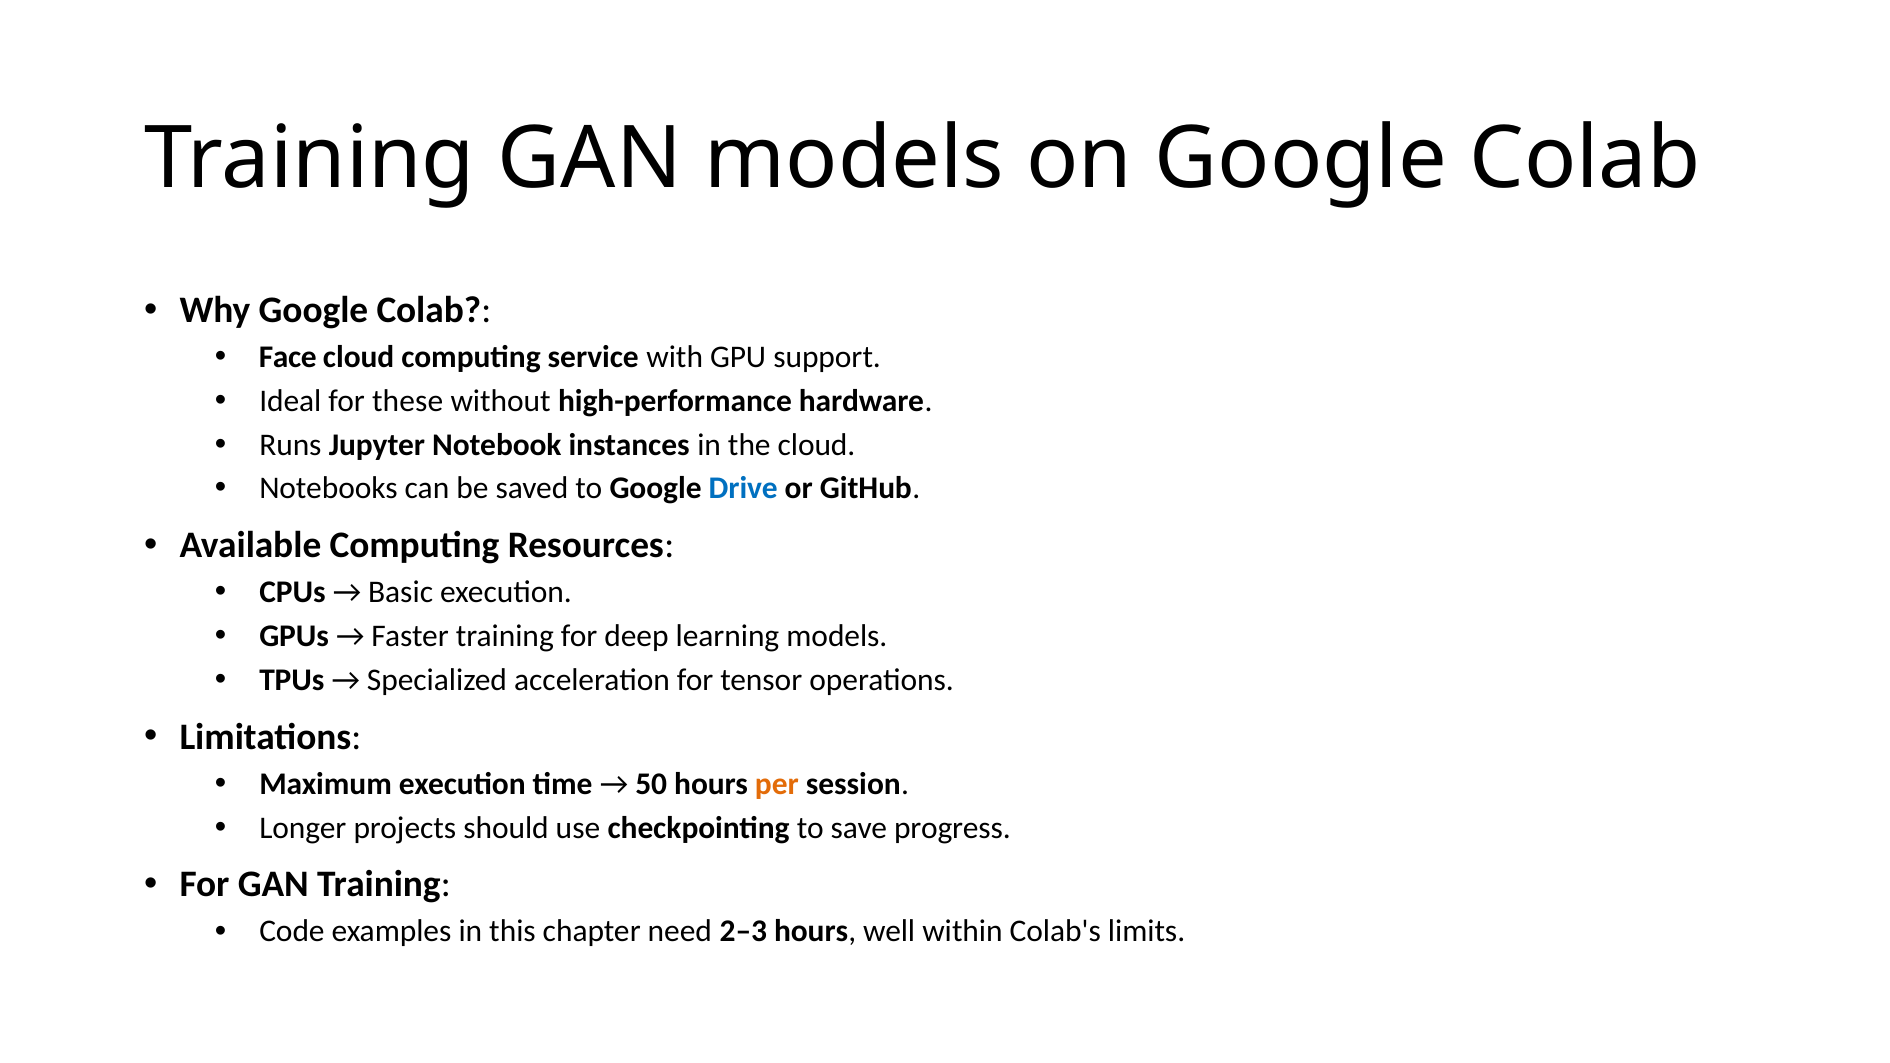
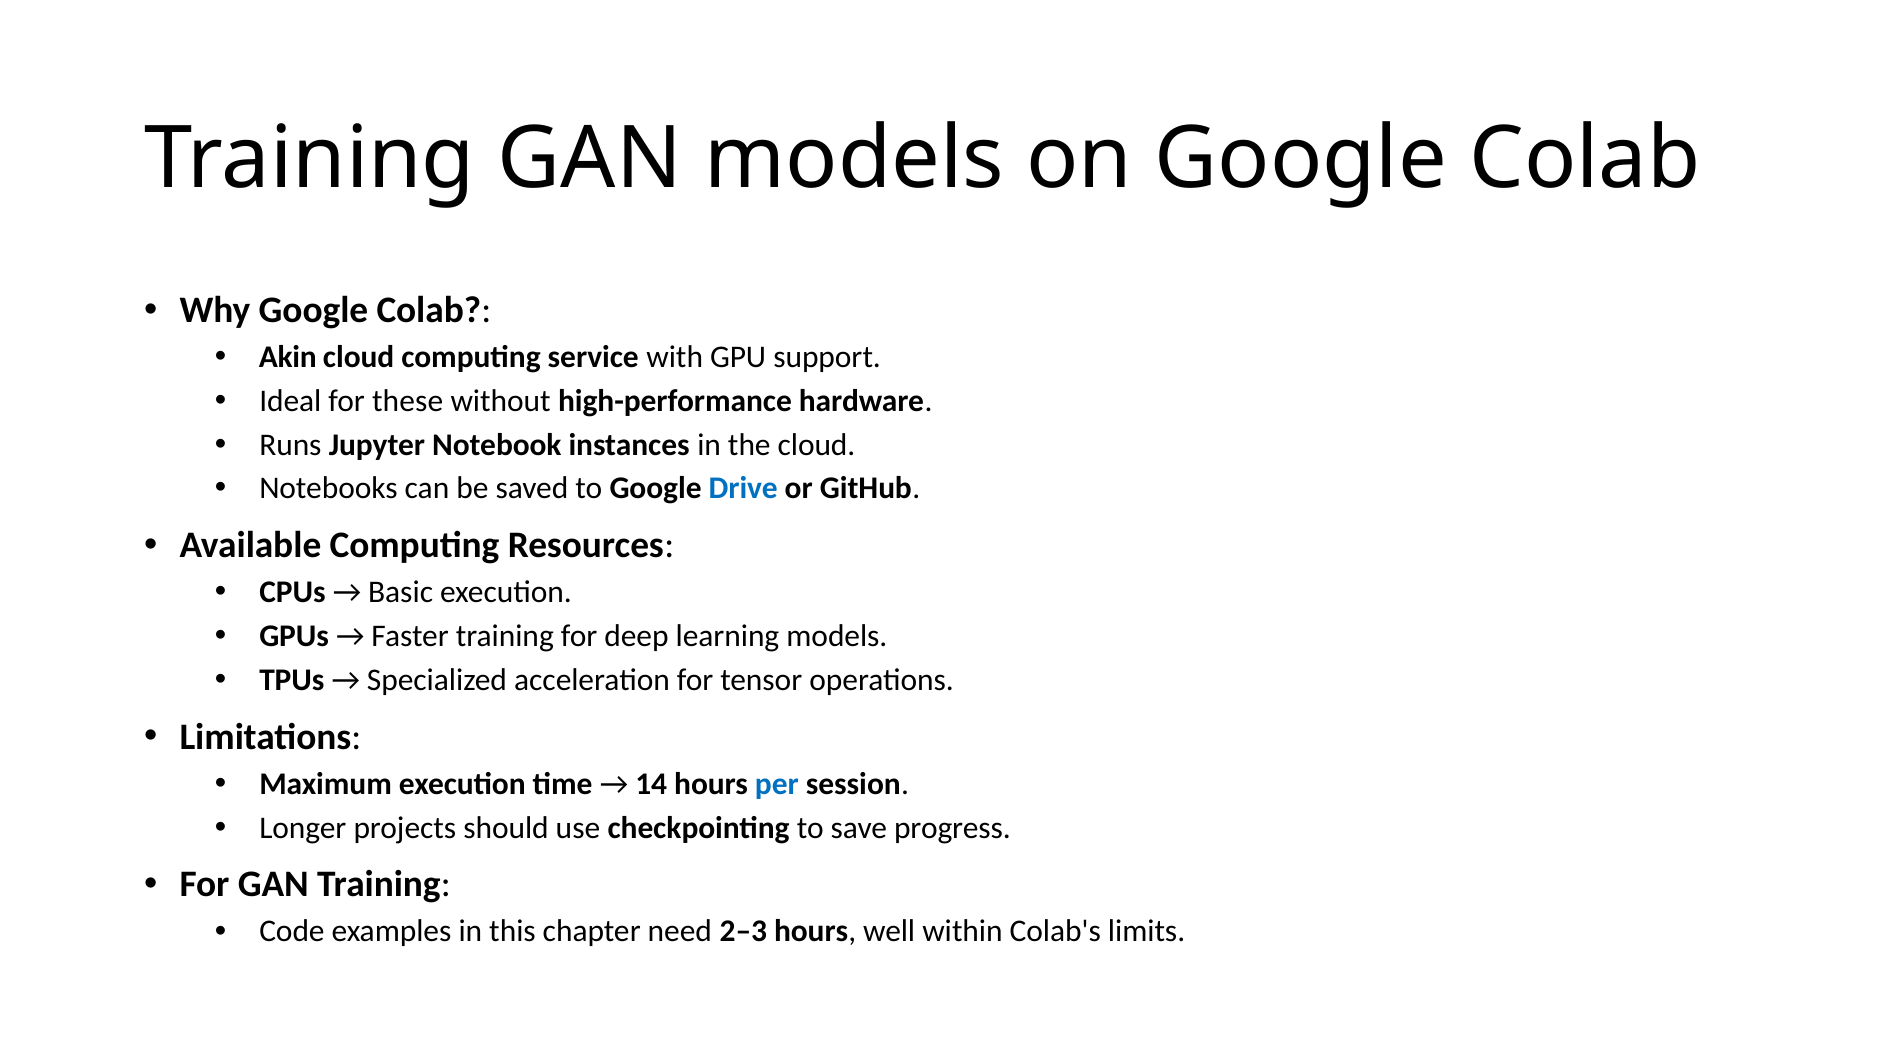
Face: Face -> Akin (288, 357)
50: 50 -> 14 (651, 784)
per colour: orange -> blue (777, 784)
